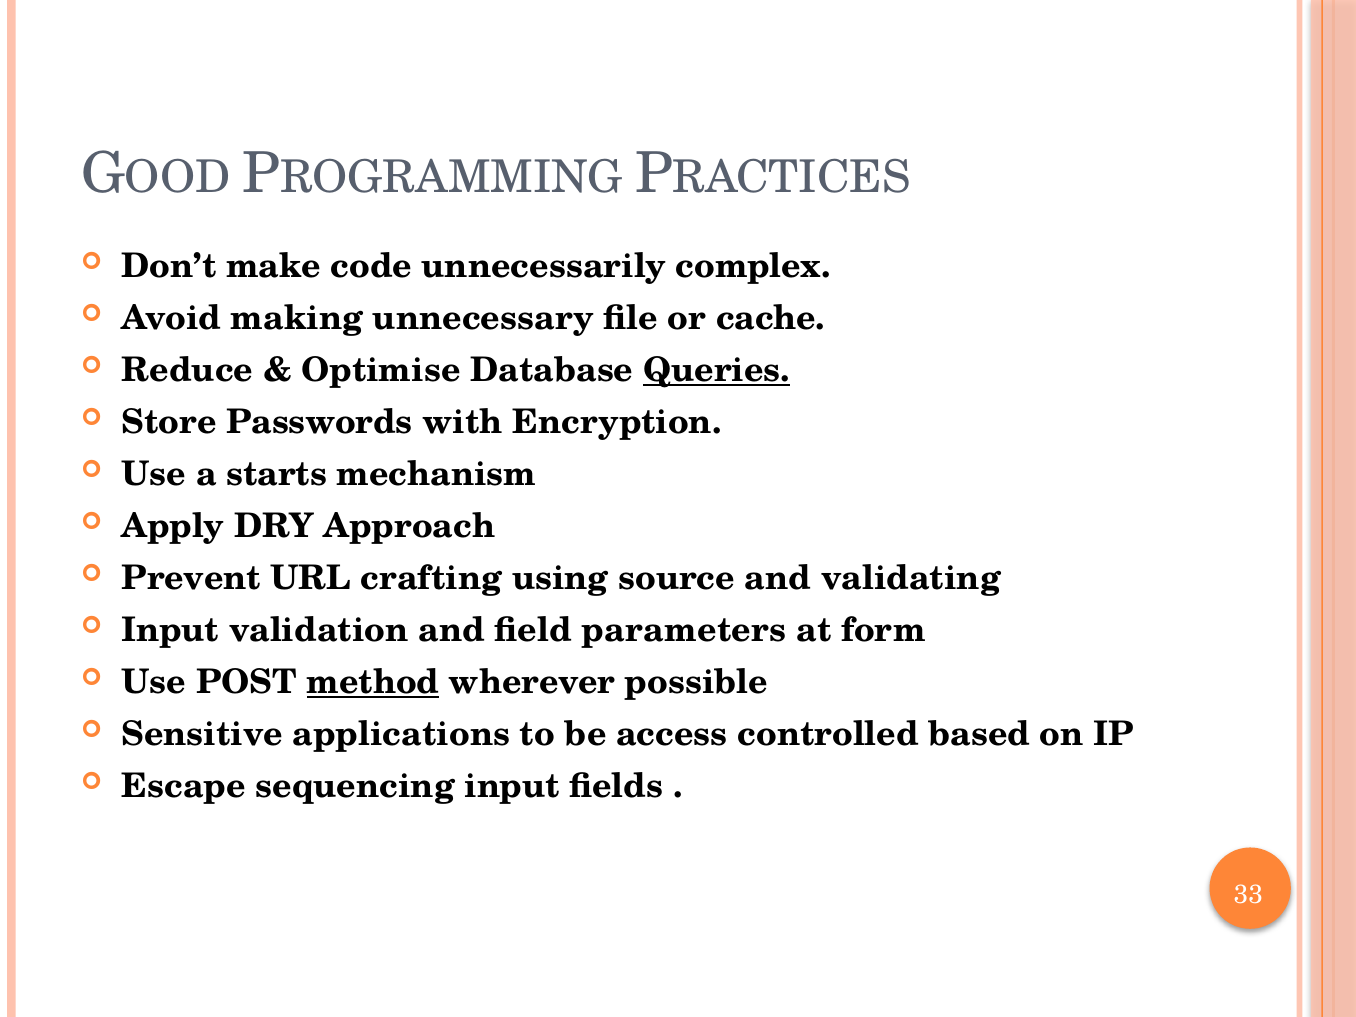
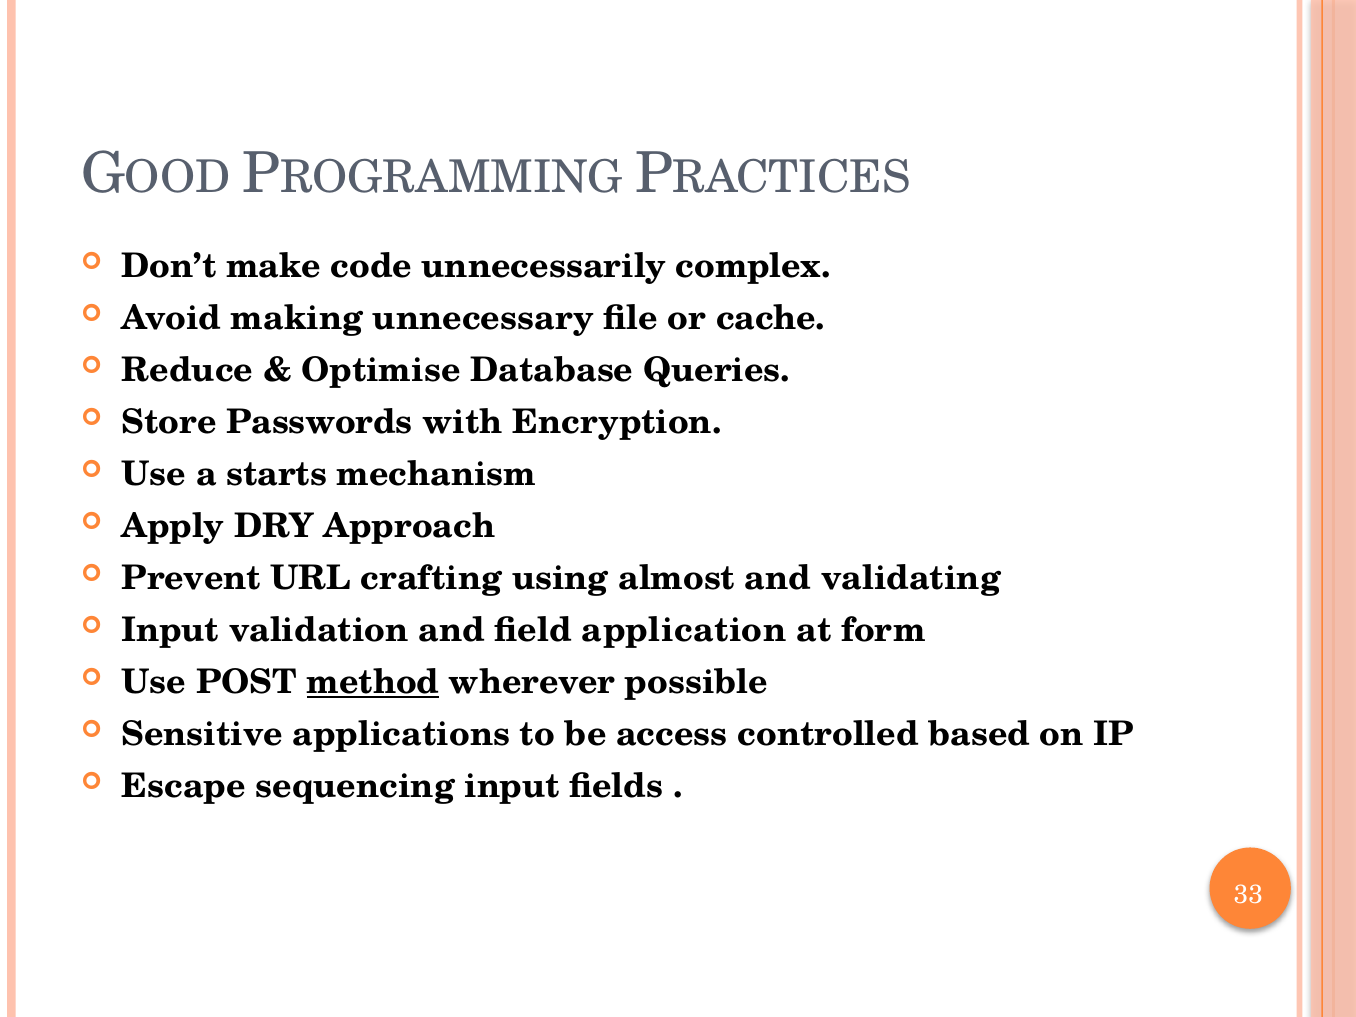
Queries underline: present -> none (717, 371)
source: source -> almost (677, 579)
parameters: parameters -> application (684, 631)
